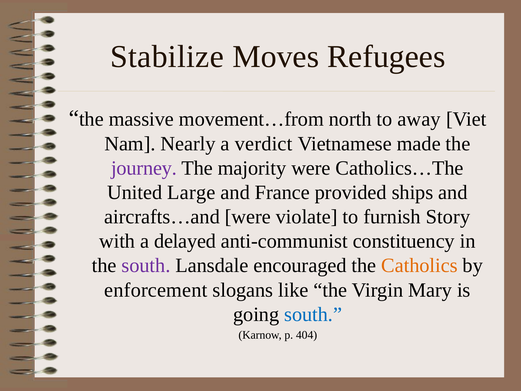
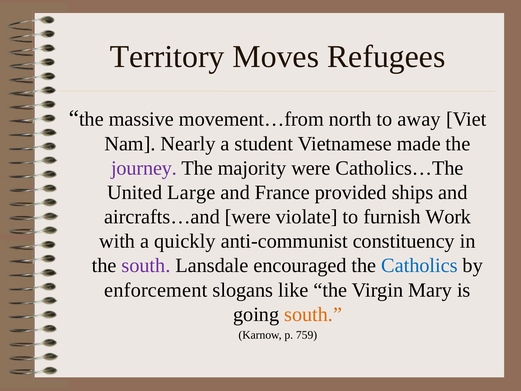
Stabilize: Stabilize -> Territory (167, 56)
verdict: verdict -> student (264, 144)
Story: Story -> Work (448, 217)
delayed: delayed -> quickly (185, 241)
Catholics colour: orange -> blue (419, 265)
south colour: blue -> orange (313, 314)
404: 404 -> 759 (307, 335)
